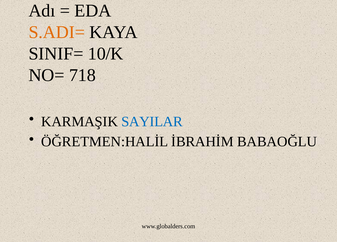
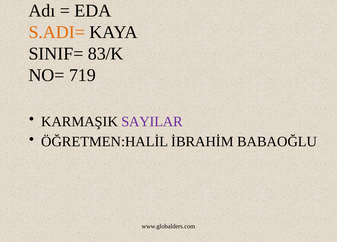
10/K: 10/K -> 83/K (106, 54)
718: 718 -> 719 (82, 75)
SAYILAR colour: blue -> purple (152, 122)
